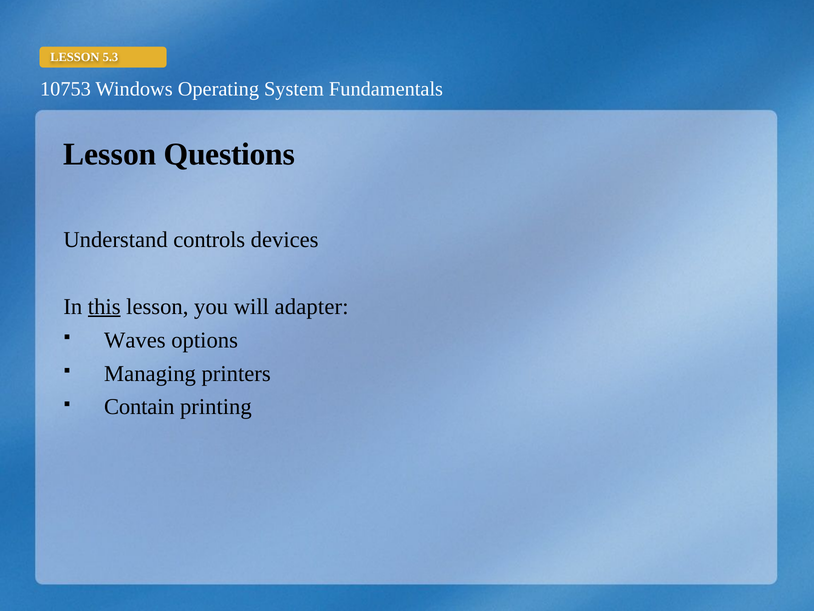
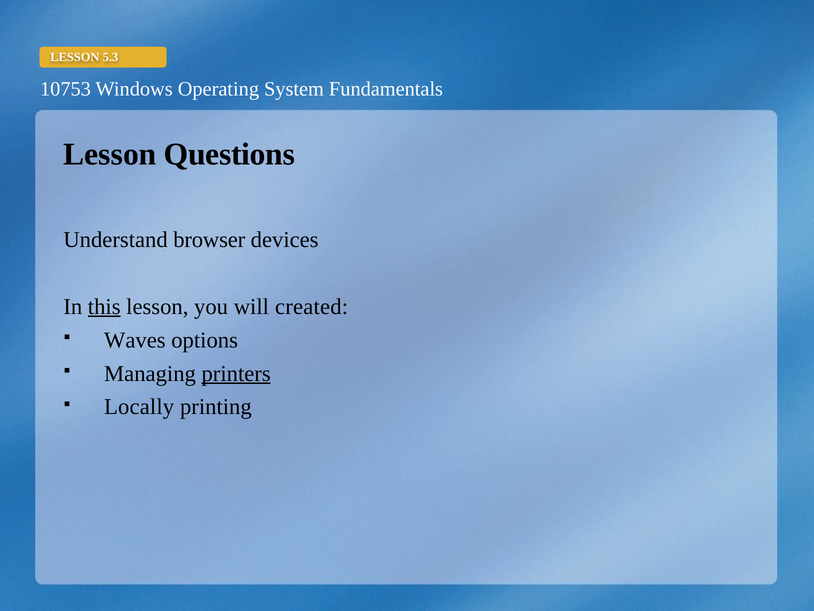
controls: controls -> browser (209, 239)
adapter: adapter -> created (312, 306)
printers underline: none -> present (236, 373)
Contain: Contain -> Locally (139, 407)
